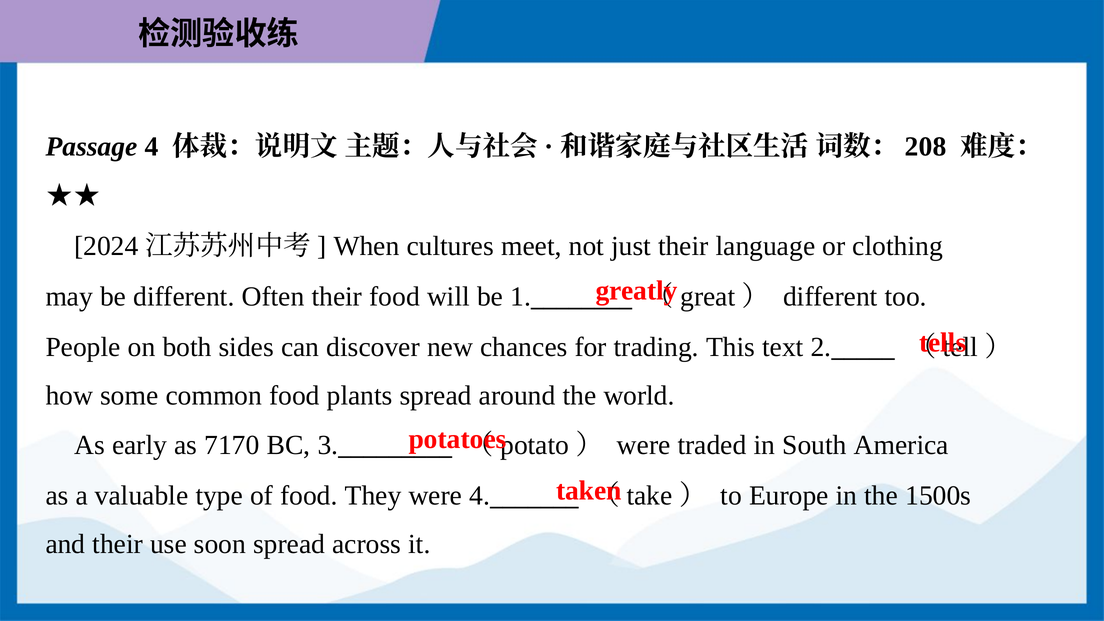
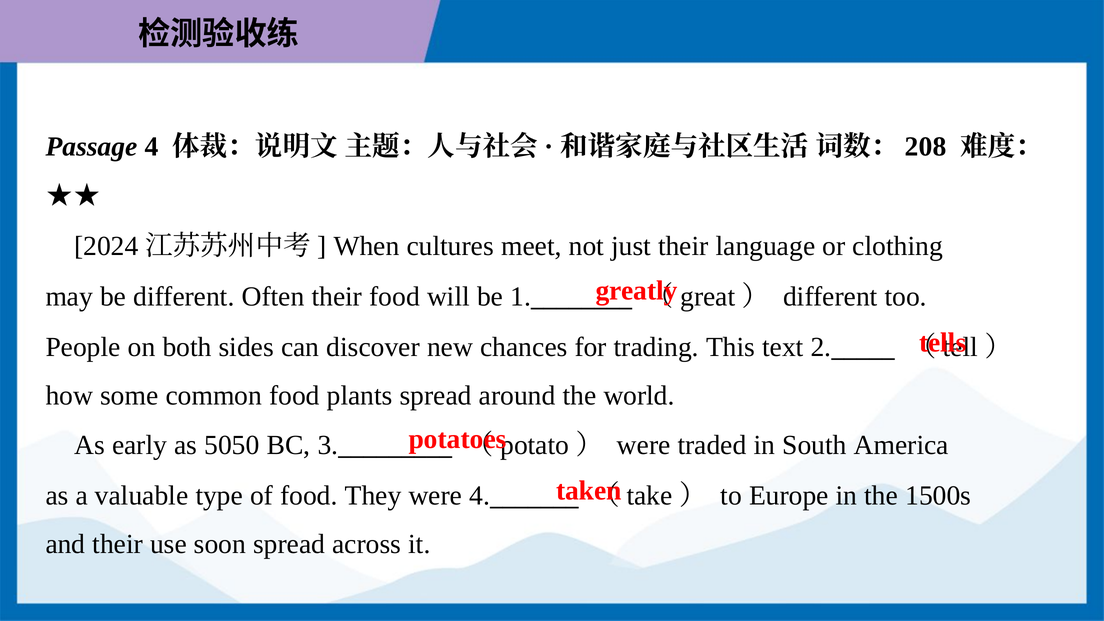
7170: 7170 -> 5050 (232, 445)
